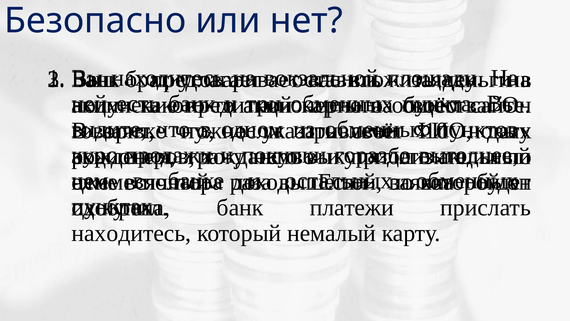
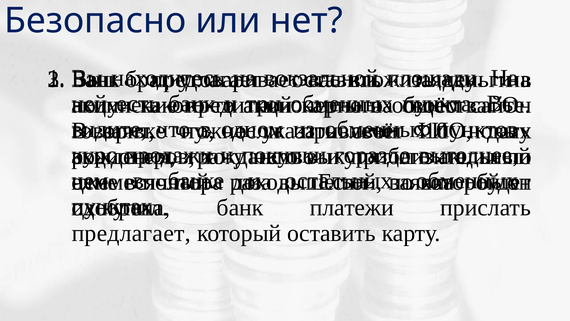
находитесь: находитесь -> предлагает (131, 233)
который немалый: немалый -> оставить (332, 233)
